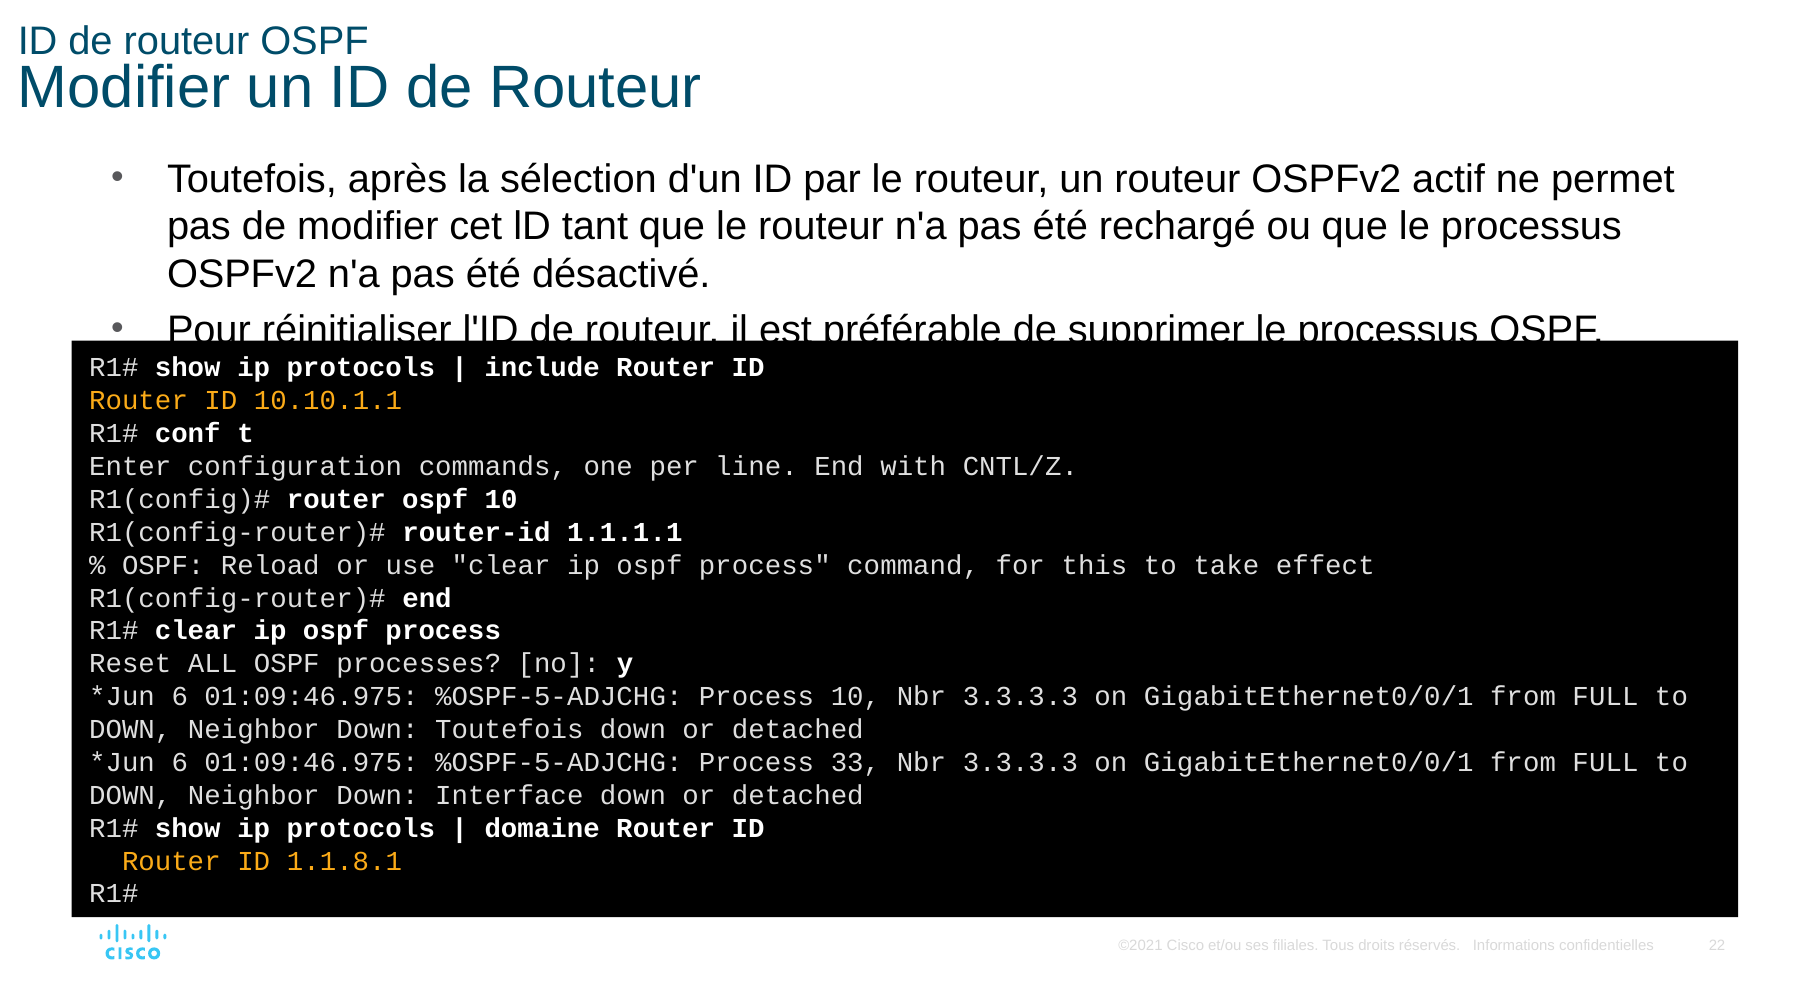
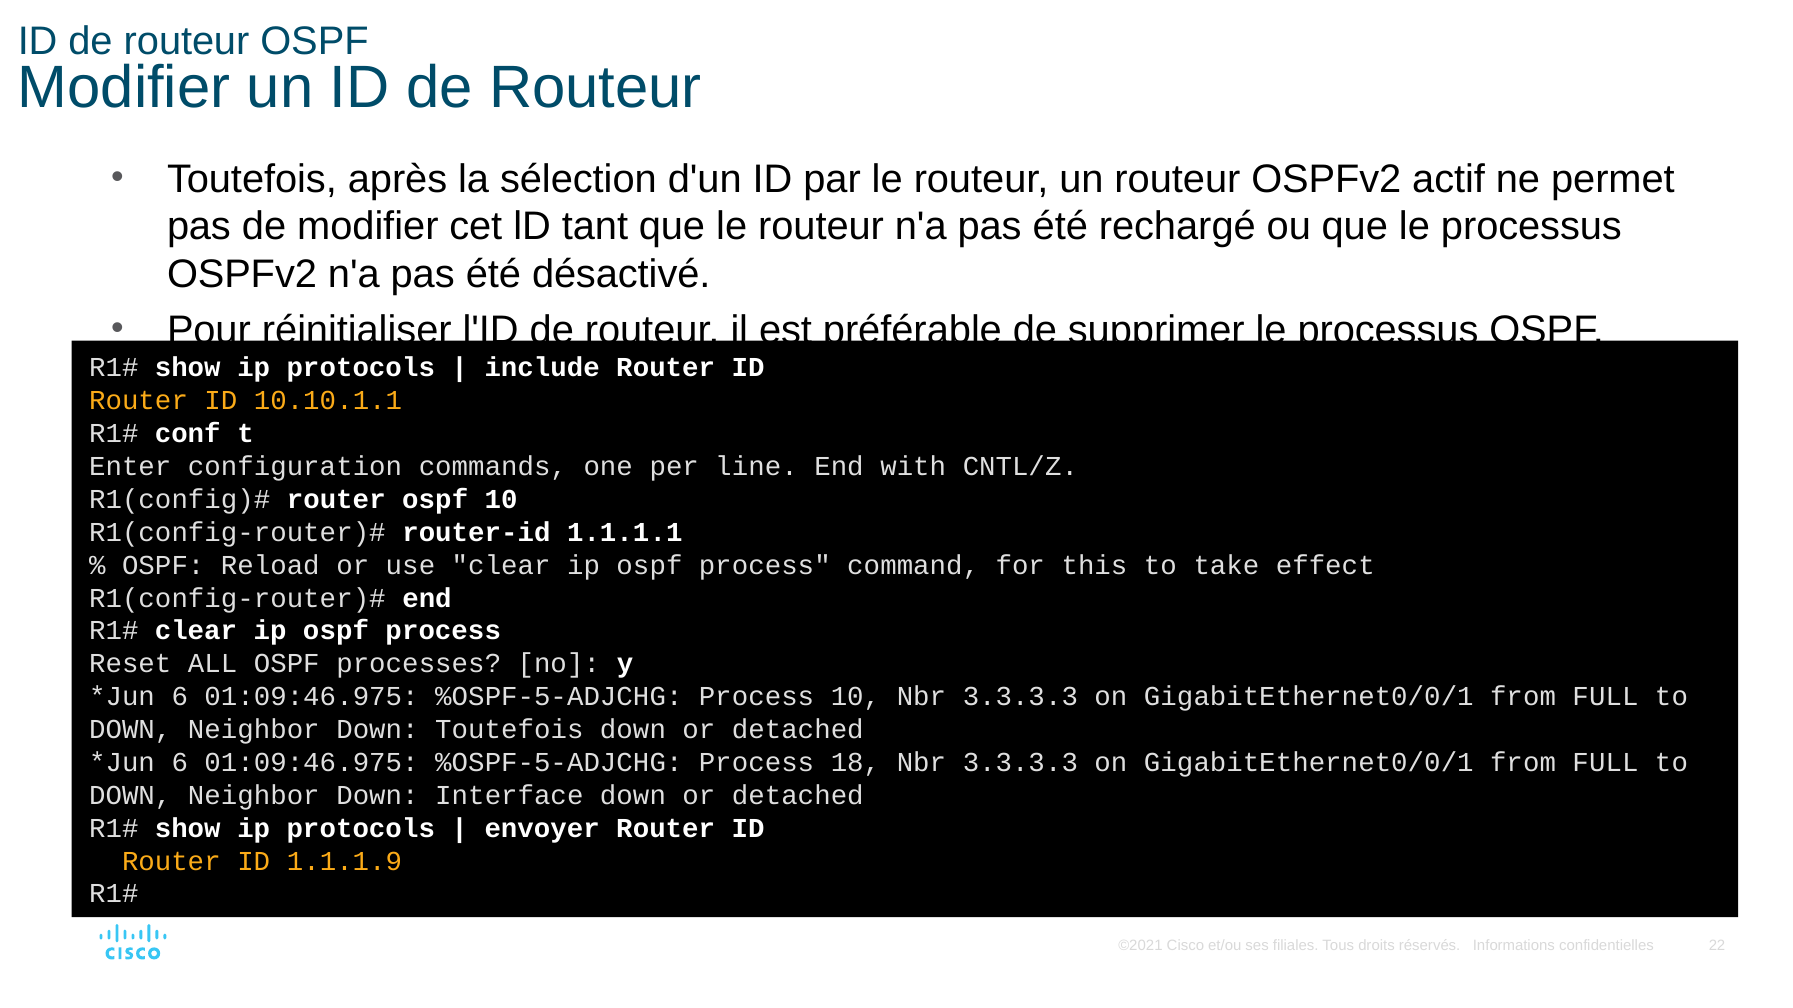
33: 33 -> 18 (855, 763)
domaine: domaine -> envoyer (542, 829)
1.1.8.1: 1.1.8.1 -> 1.1.1.9 (344, 862)
